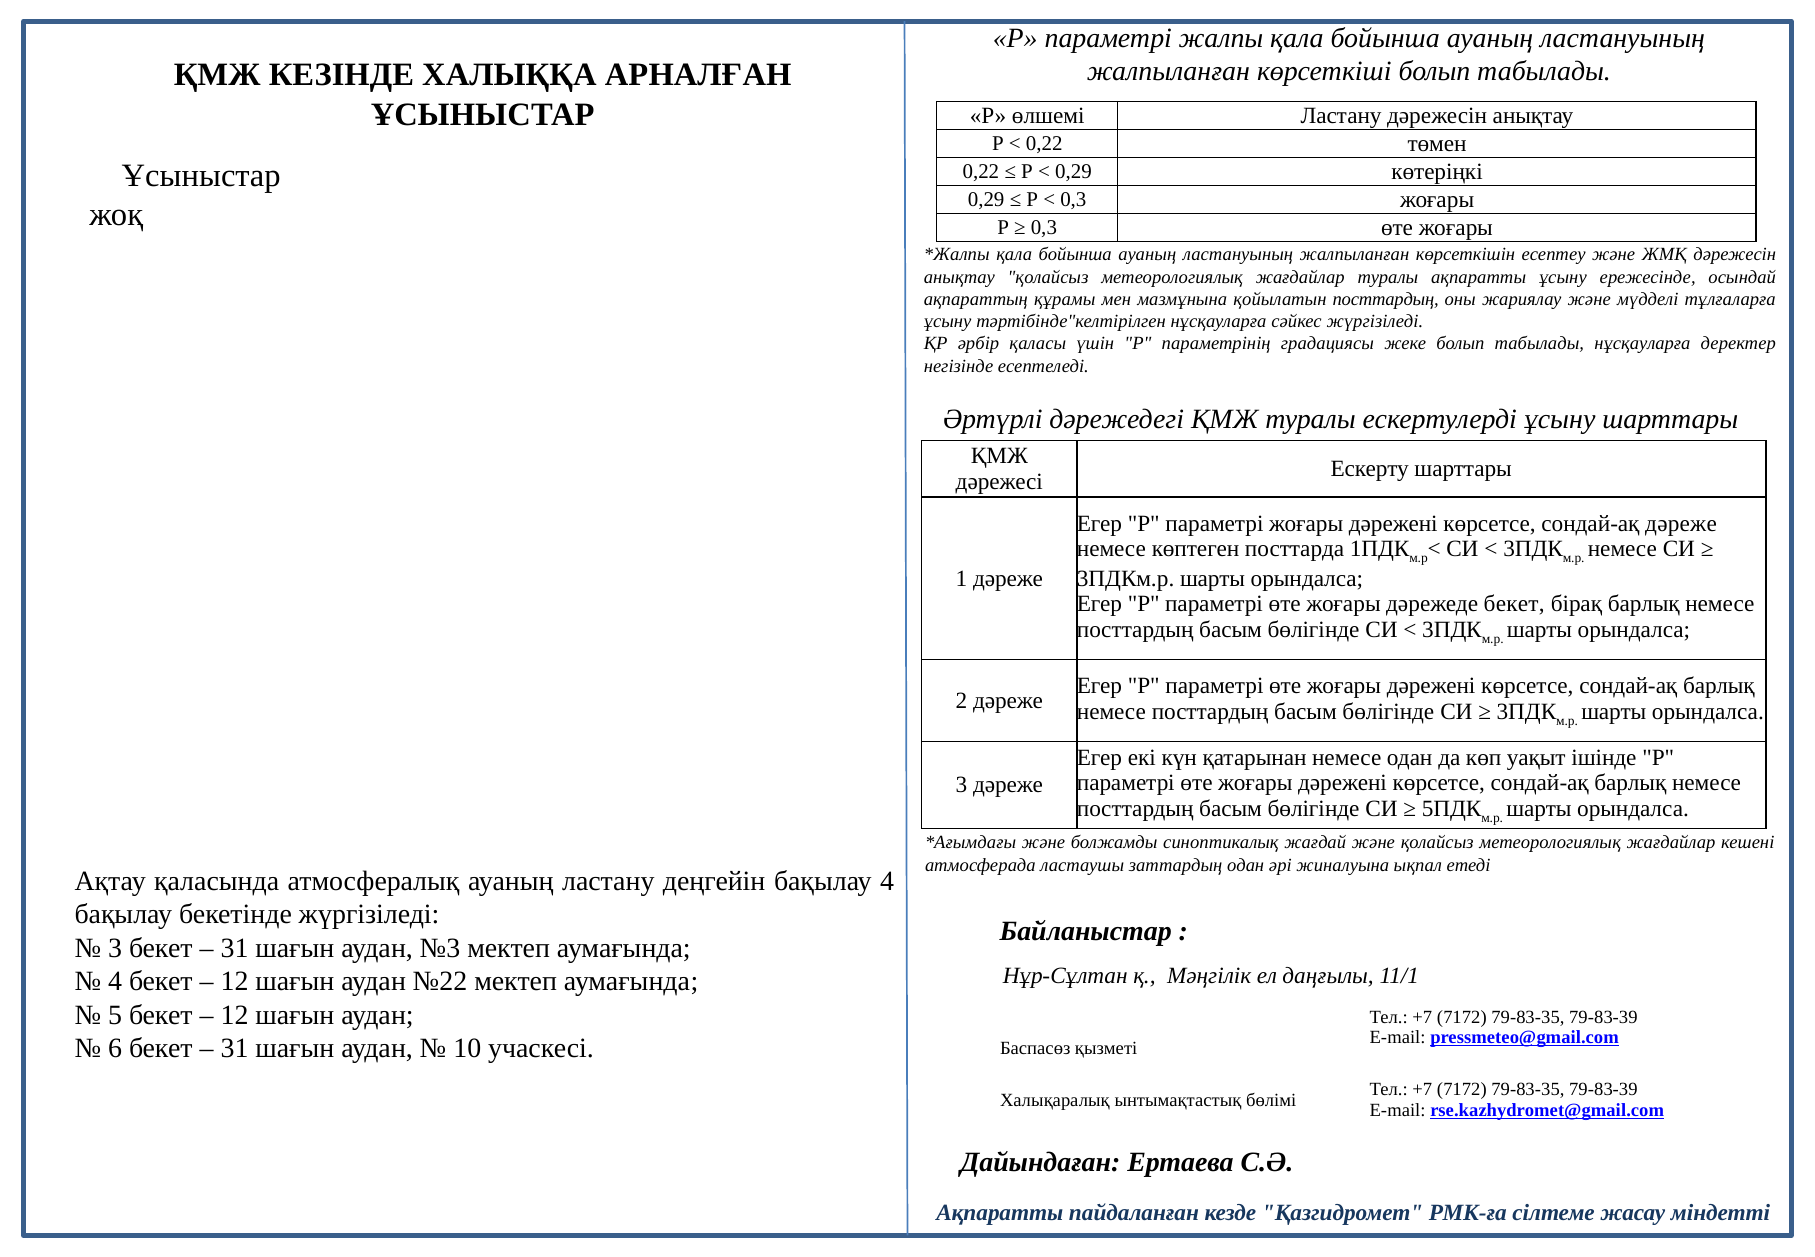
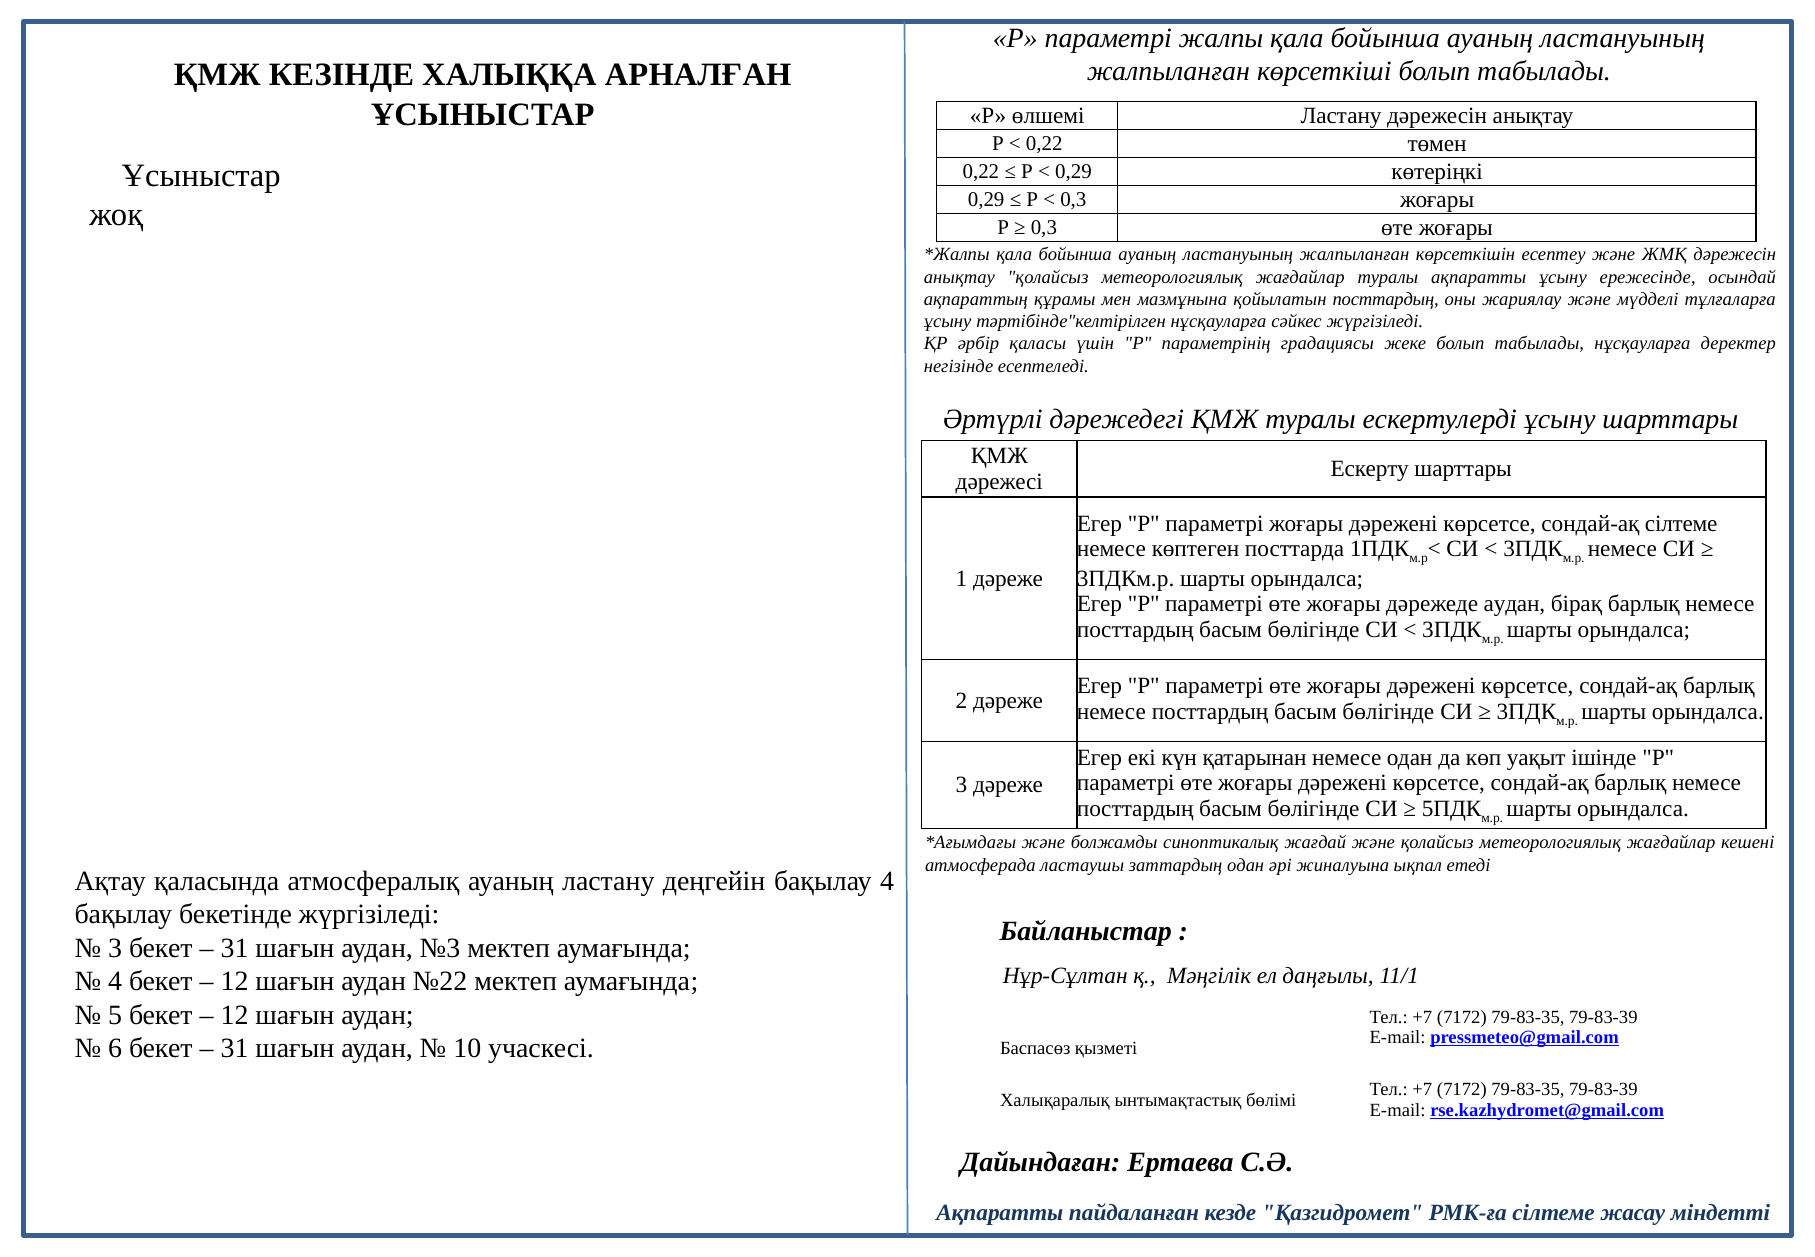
сондай-ақ дәреже: дәреже -> сілтеме (1681, 523)
дәрежеде бекет: бекет -> аудан (1514, 604)
